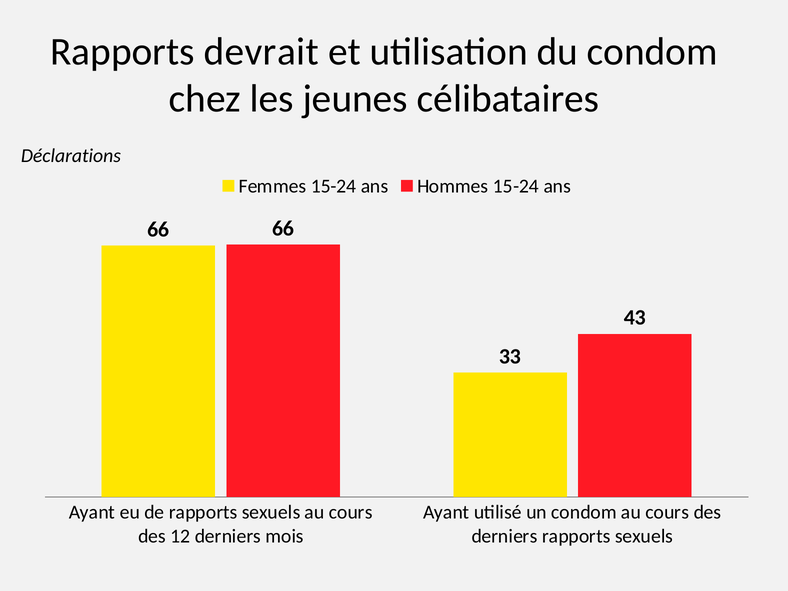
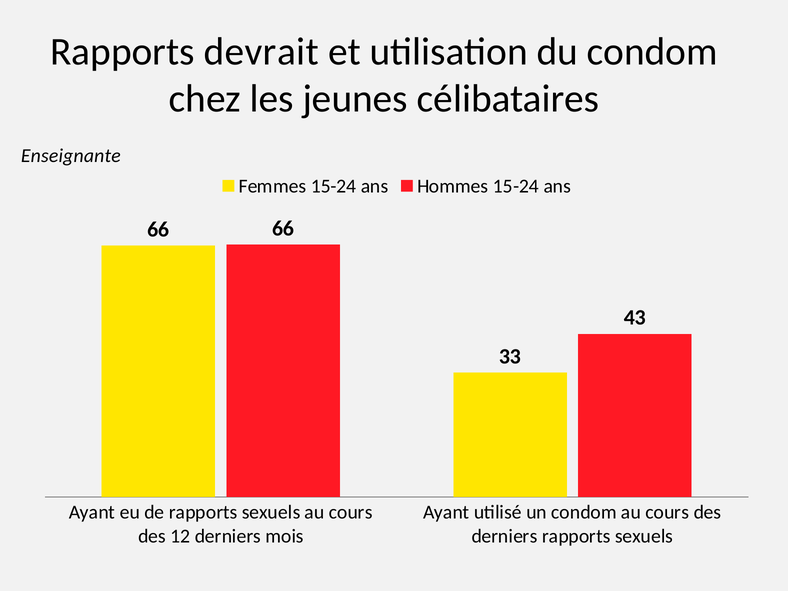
Déclarations: Déclarations -> Enseignante (71, 156)
